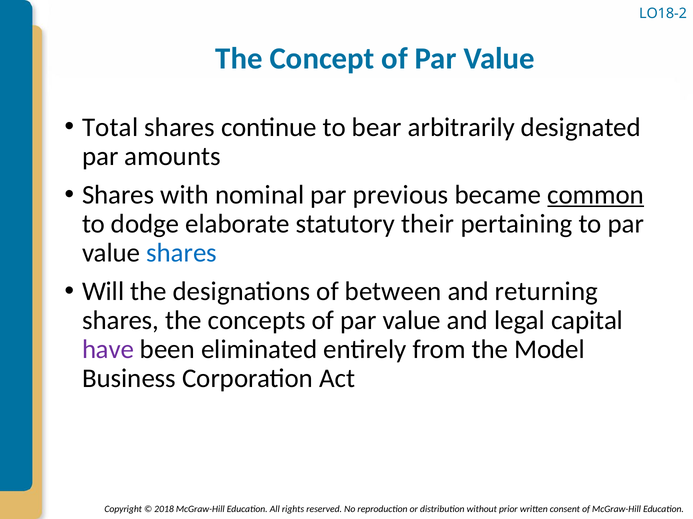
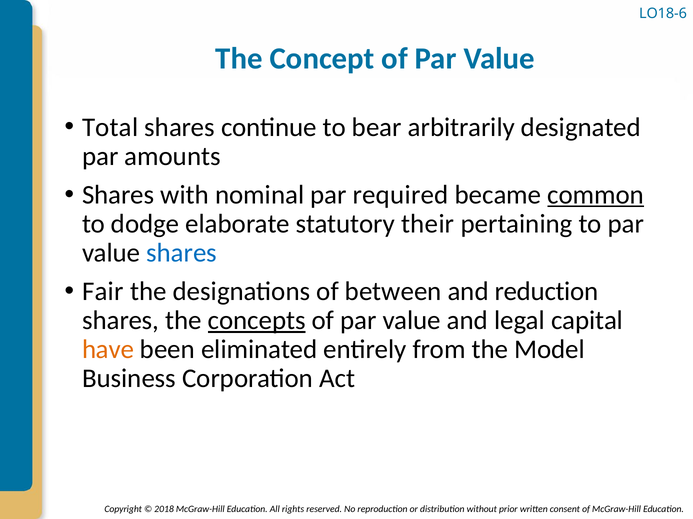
LO18-2: LO18-2 -> LO18-6 (663, 13)
previous: previous -> required (401, 195)
Will: Will -> Fair (103, 292)
returning: returning -> reduction (547, 292)
concepts underline: none -> present (257, 321)
have colour: purple -> orange (108, 350)
